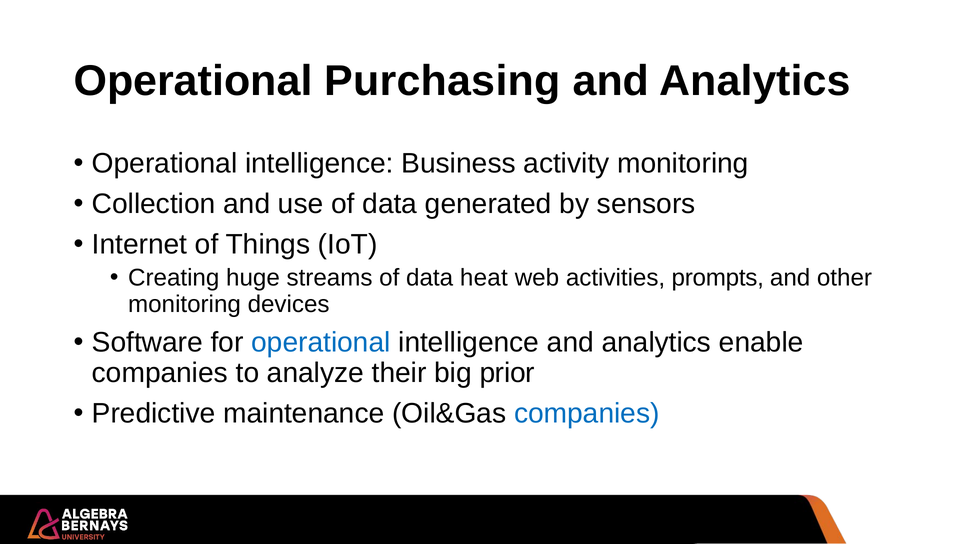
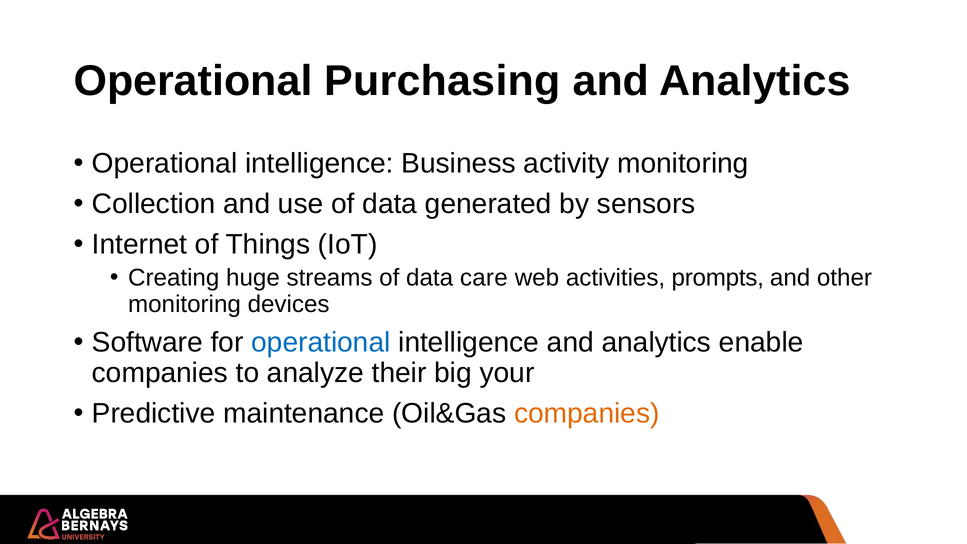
heat: heat -> care (484, 278)
prior: prior -> your (507, 373)
companies colour: blue -> orange (587, 413)
